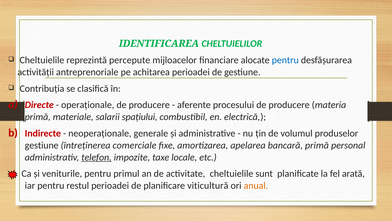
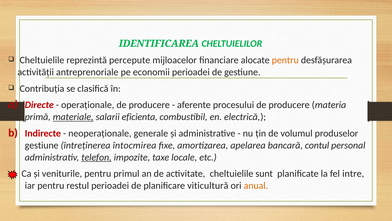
pentru colour: blue -> orange (285, 60)
achitarea: achitarea -> economii (151, 72)
materiale underline: none -> present (73, 117)
spațiului: spațiului -> eficienta (140, 117)
comerciale: comerciale -> întocmirea (135, 145)
bancară primă: primă -> contul (317, 145)
arată: arată -> intre (353, 173)
